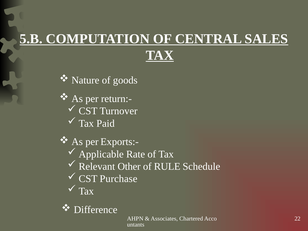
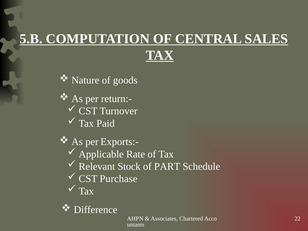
Other: Other -> Stock (129, 166)
RULE: RULE -> PART (167, 166)
